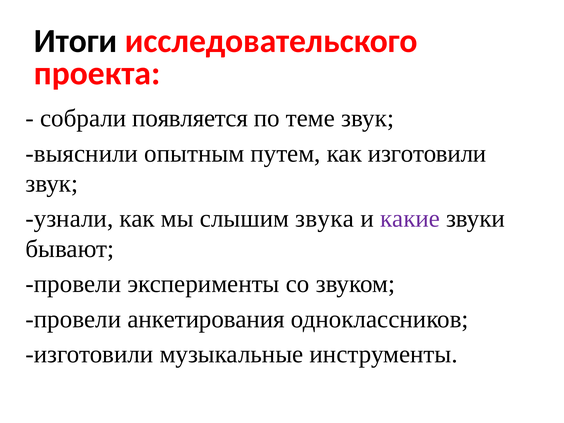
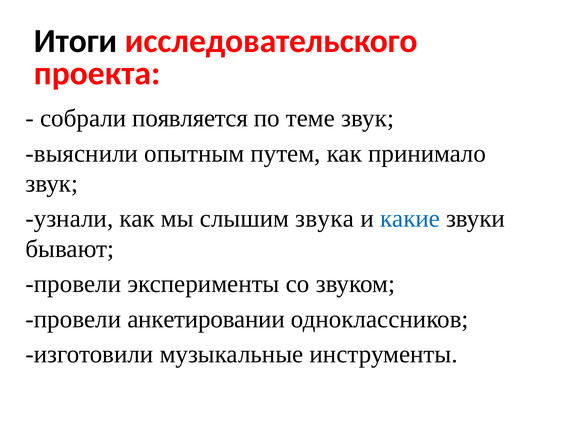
как изготовили: изготовили -> принимало (427, 153)
какие colour: purple -> blue (410, 219)
анкетирования: анкетирования -> анкетировании (206, 319)
